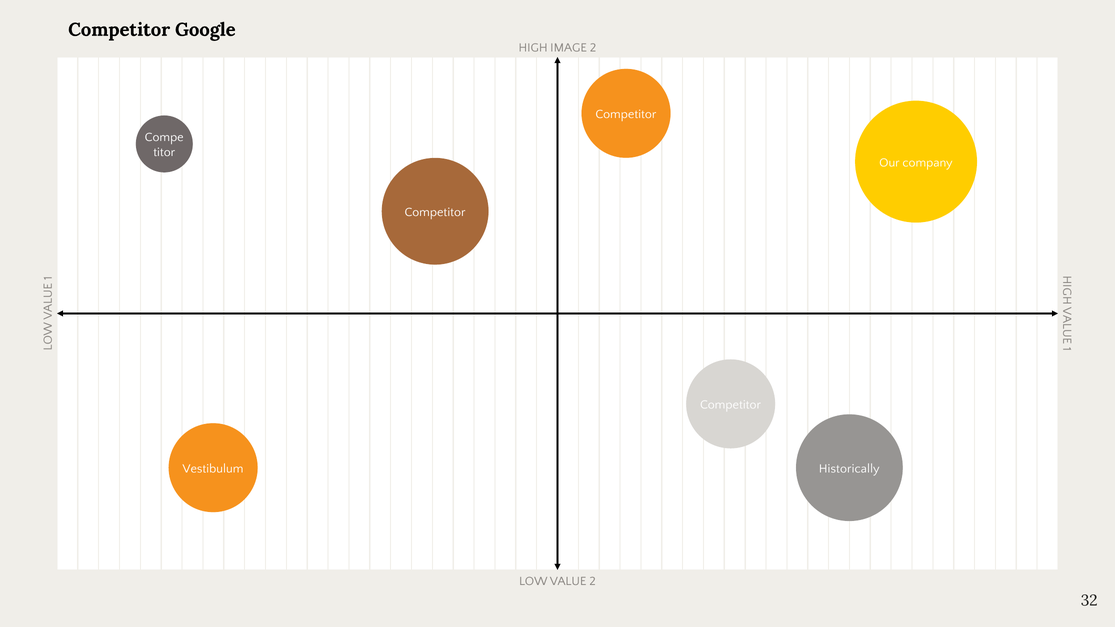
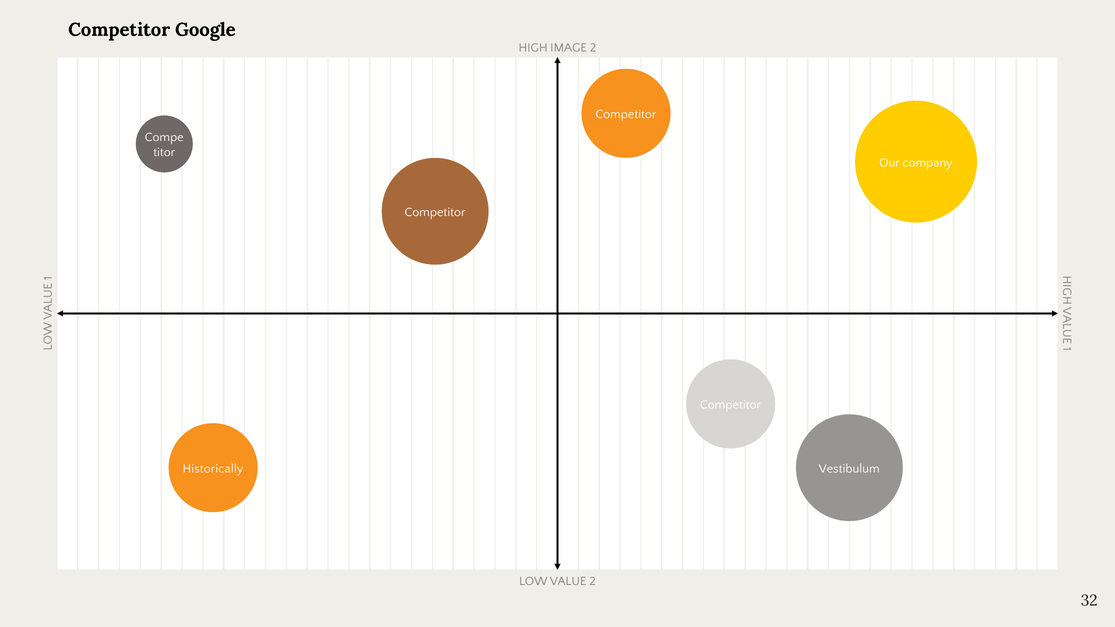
Vestibulum: Vestibulum -> Historically (213, 469)
Historically: Historically -> Vestibulum (849, 469)
